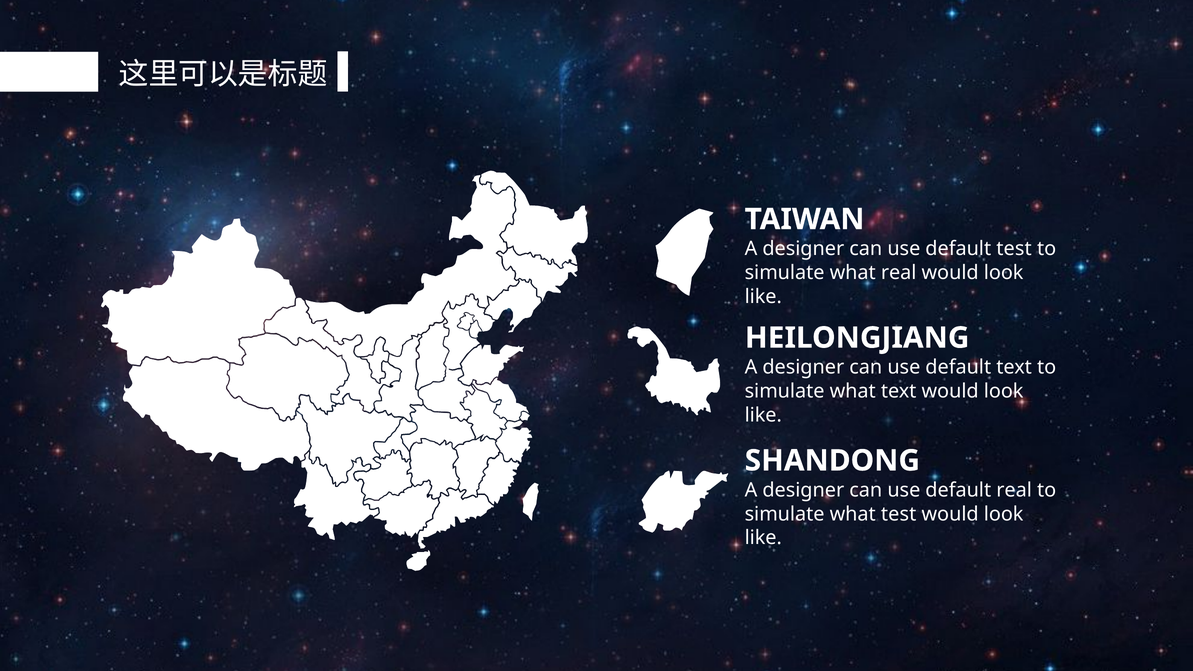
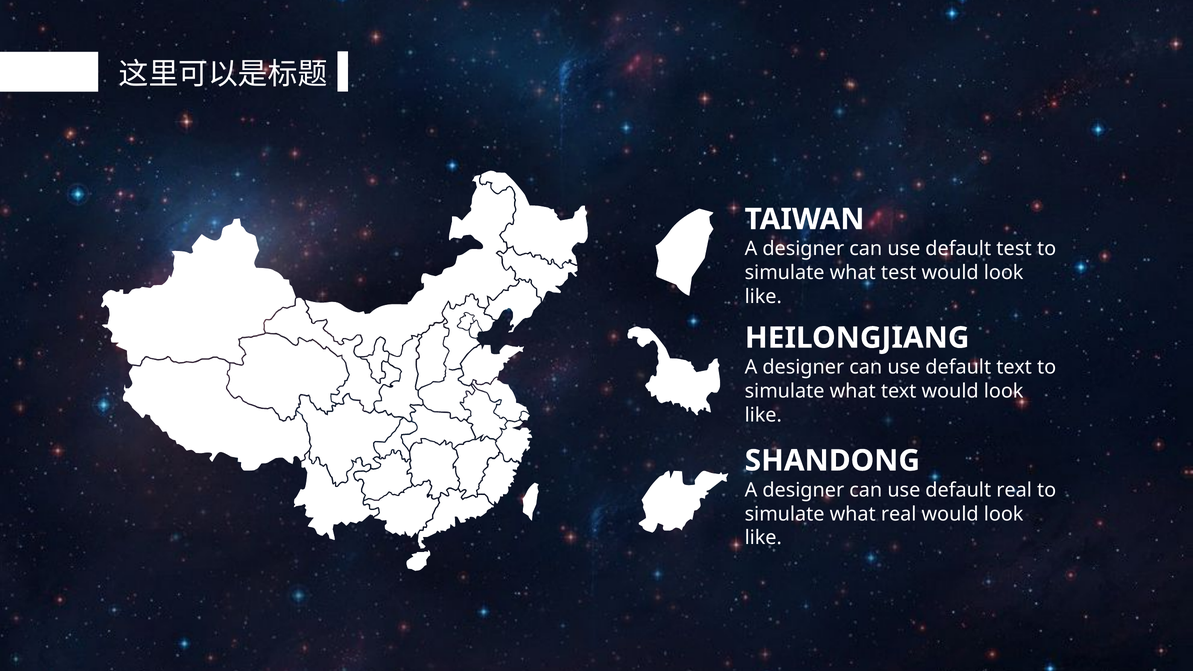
what real: real -> test (899, 273)
what test: test -> real (899, 514)
